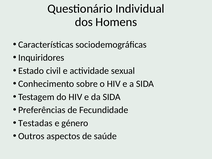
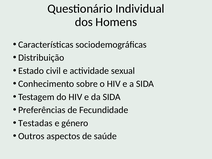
Inquiridores: Inquiridores -> Distribuição (41, 58)
